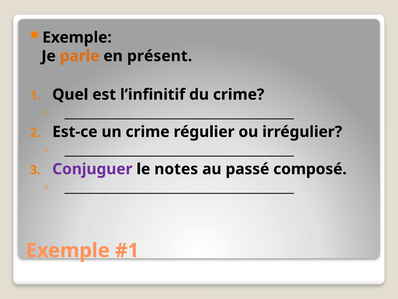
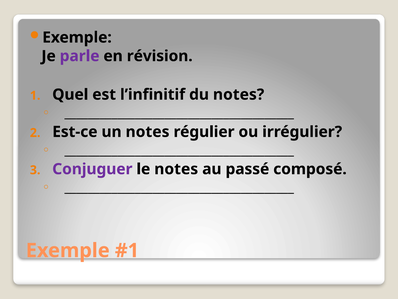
parle colour: orange -> purple (80, 56)
présent: présent -> révision (160, 56)
du crime: crime -> notes (239, 94)
un crime: crime -> notes (147, 132)
